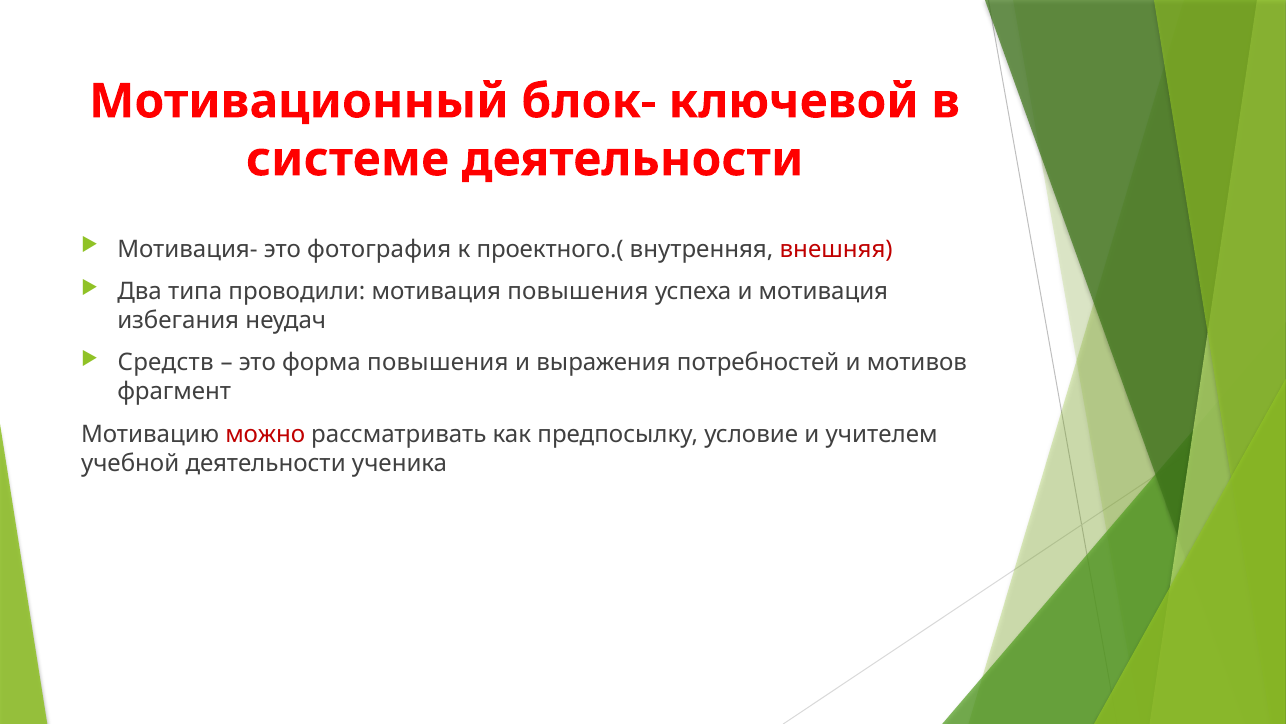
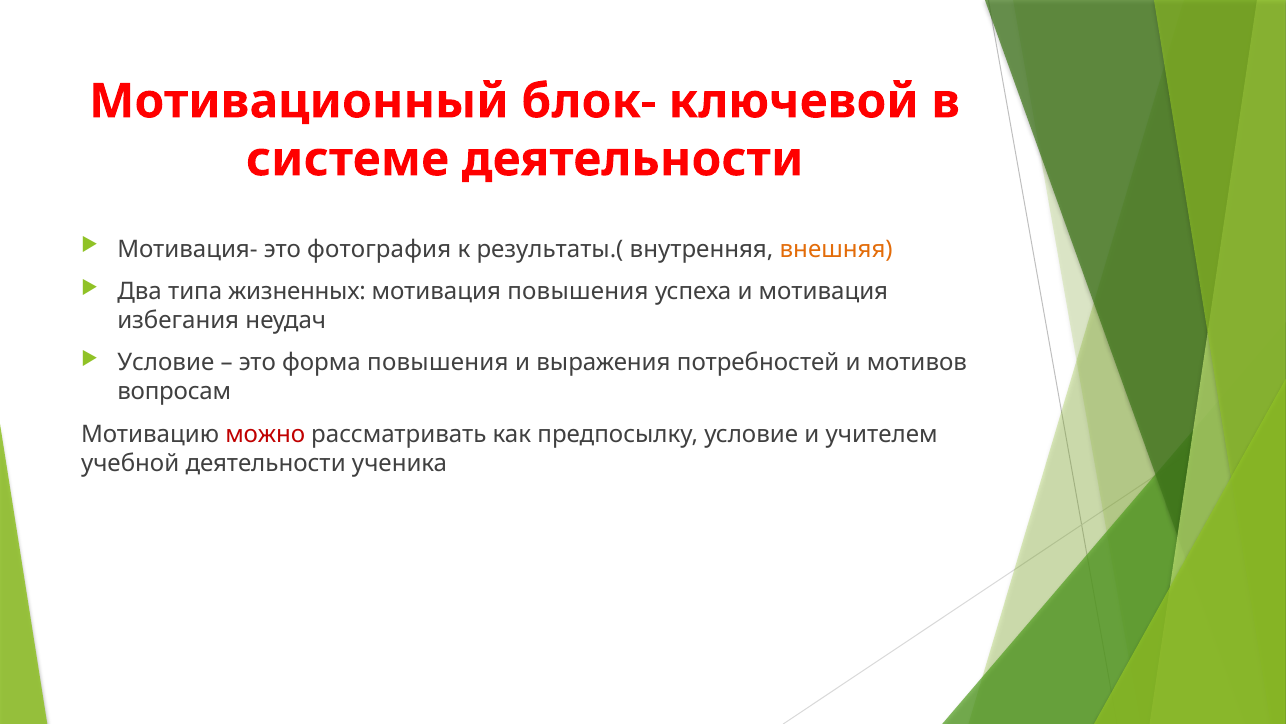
проектного.(: проектного.( -> результаты.( (550, 249)
внешняя colour: red -> orange (836, 249)
проводили: проводили -> жизненных (297, 291)
Средств: Средств -> Условие (166, 362)
фрагмент: фрагмент -> вопросам (174, 391)
